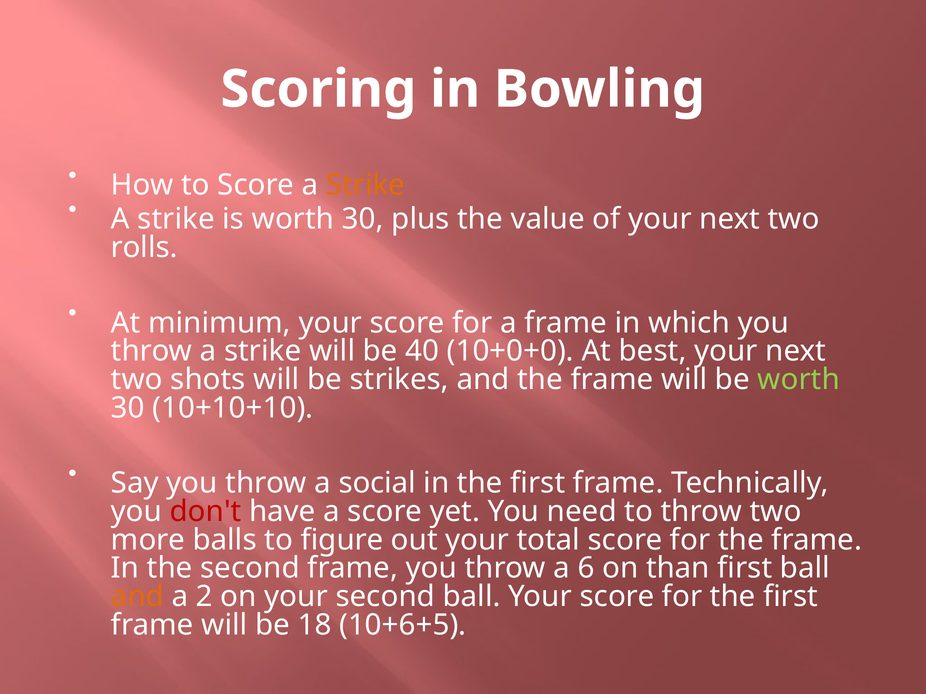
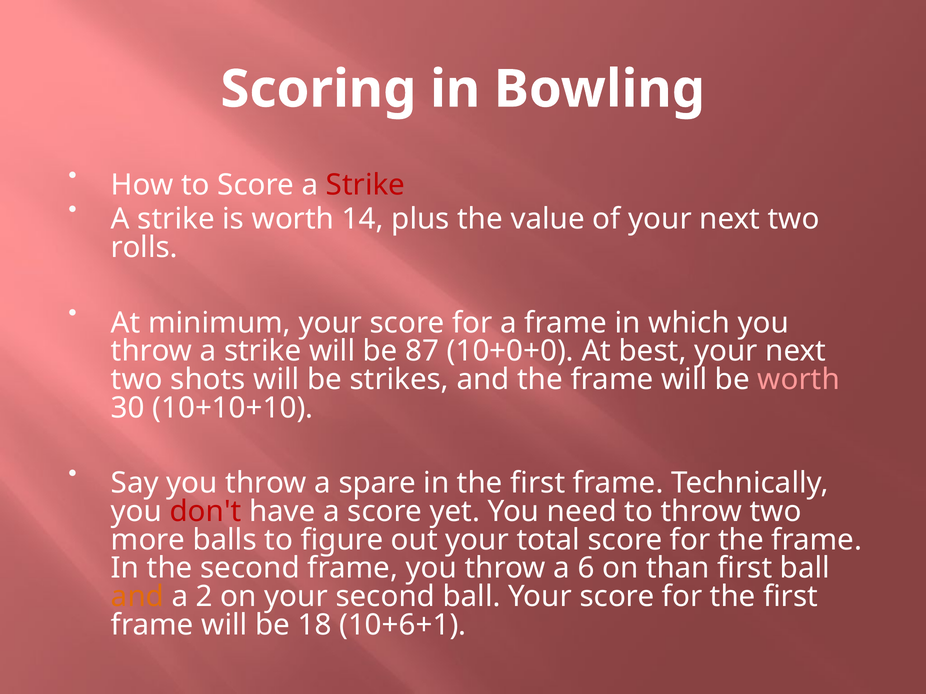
Strike colour: orange -> red (366, 185)
is worth 30: 30 -> 14 (363, 219)
40: 40 -> 87 (422, 351)
worth colour: light green -> pink (799, 380)
social: social -> spare (377, 484)
10+6+5: 10+6+5 -> 10+6+1 (403, 625)
